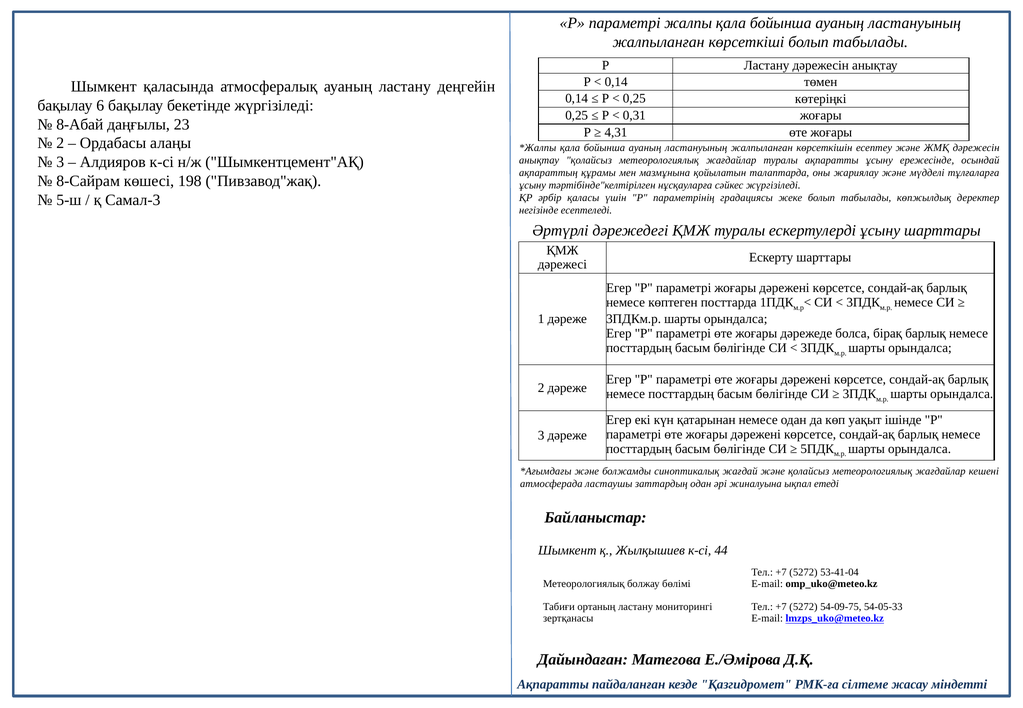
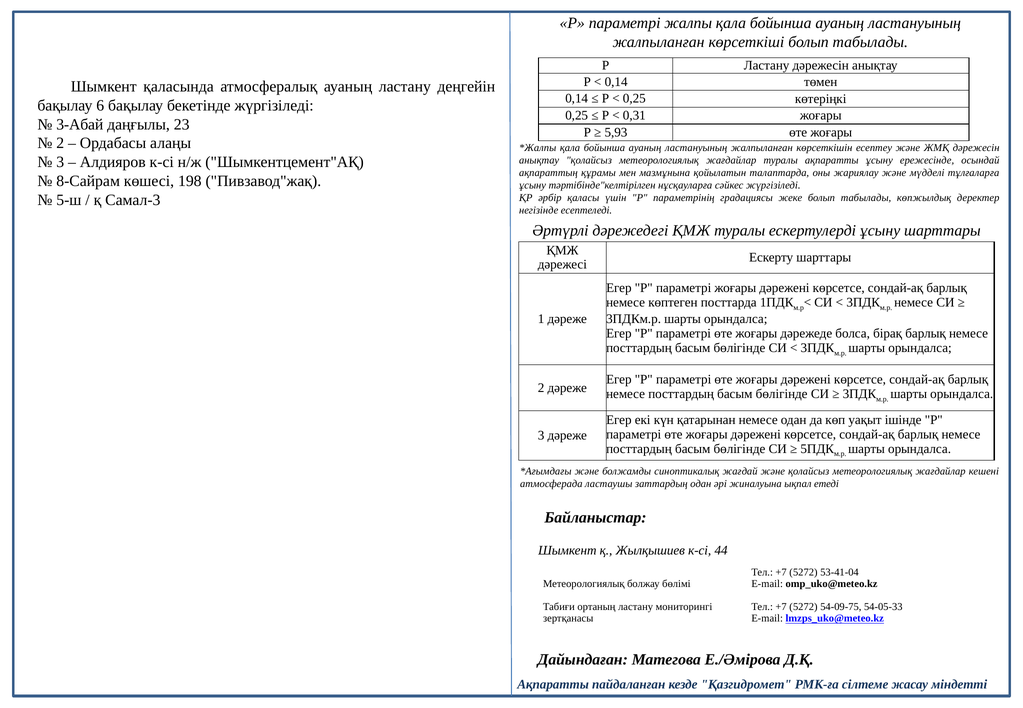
8-Абай: 8-Абай -> 3-Абай (80, 124)
4,31: 4,31 -> 5,93 (616, 132)
